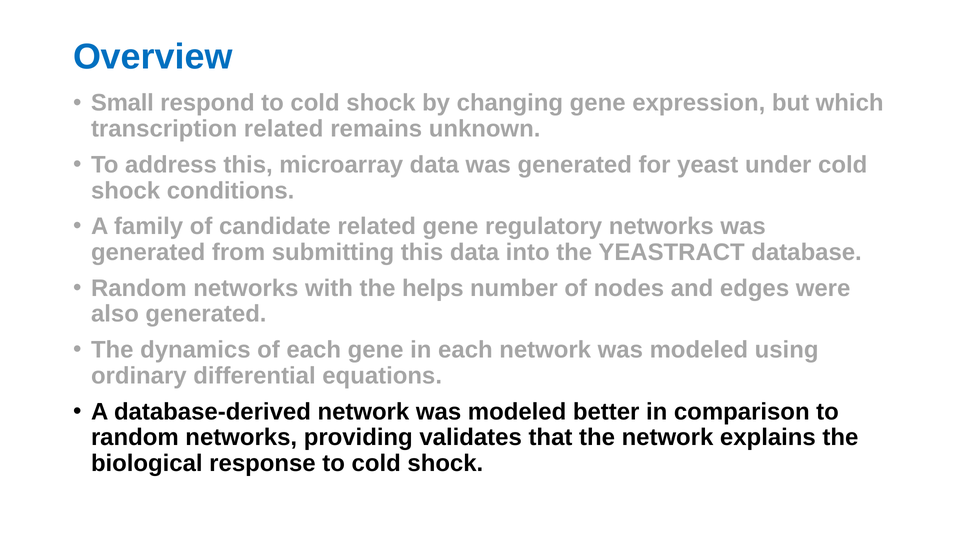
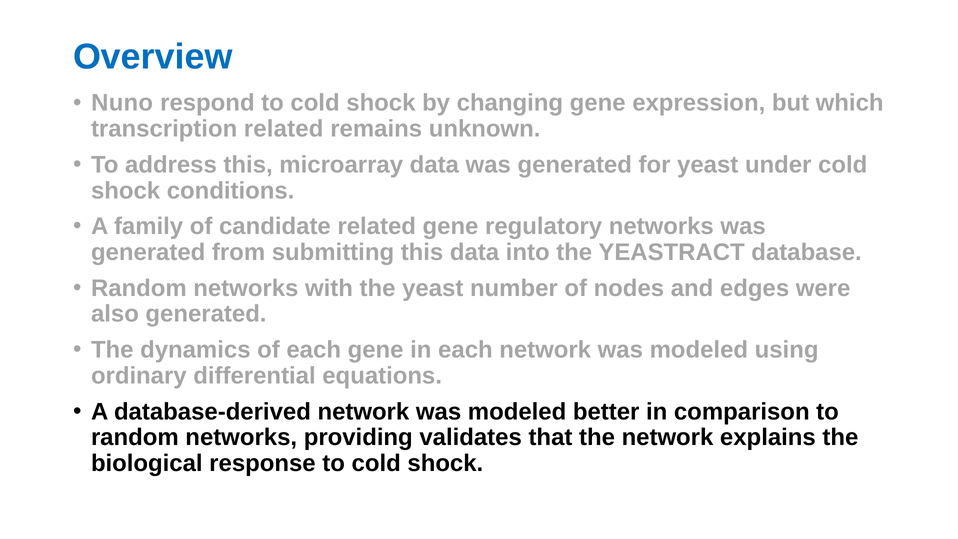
Small: Small -> Nuno (122, 103)
the helps: helps -> yeast (433, 288)
